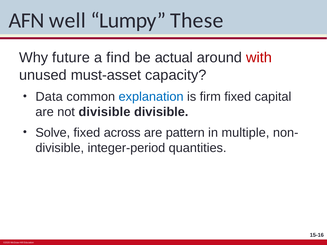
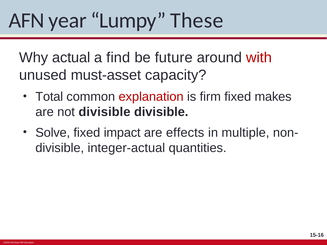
well: well -> year (68, 20)
future: future -> actual (71, 58)
actual: actual -> future (174, 58)
Data: Data -> Total (49, 97)
explanation colour: blue -> red (151, 97)
capital: capital -> makes (273, 97)
across: across -> impact (122, 133)
pattern: pattern -> effects (185, 133)
integer-period: integer-period -> integer-actual (126, 148)
